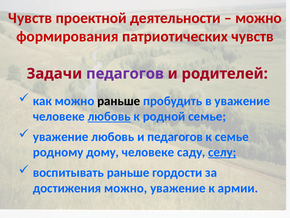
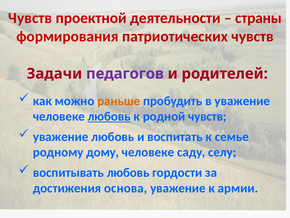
можно: можно -> страны (258, 18)
раньше colour: black -> orange (119, 101)
родной семье: семье -> чувств (207, 116)
и педагогов: педагогов -> воспитать (175, 136)
селу underline: present -> none (222, 152)
воспитывать раньше: раньше -> любовь (128, 172)
достижения можно: можно -> основа (126, 188)
